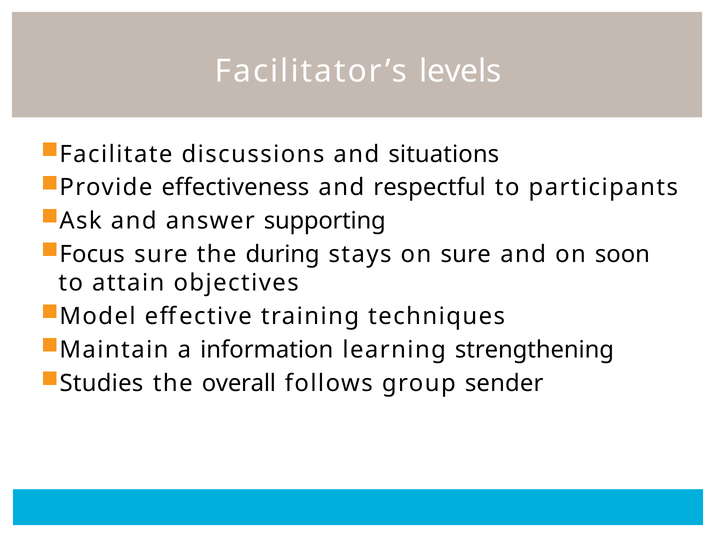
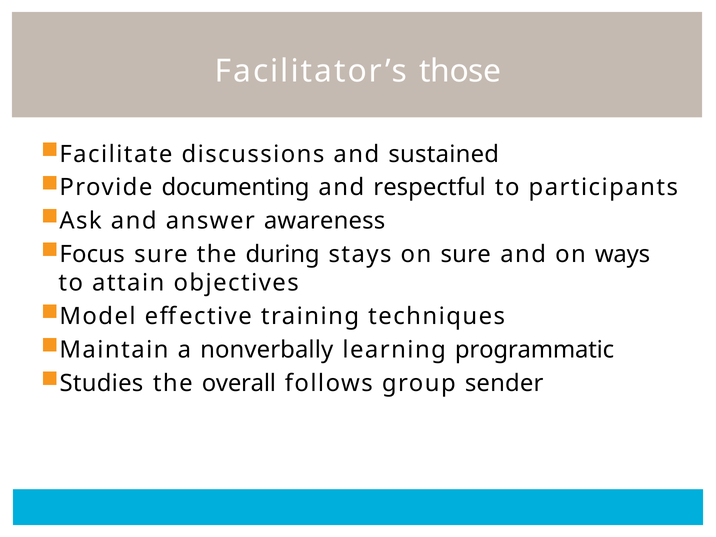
levels: levels -> those (460, 71)
situations: situations -> sustained (444, 154)
effectiveness: effectiveness -> documenting (236, 188)
supporting: supporting -> awareness (325, 221)
soon: soon -> ways (623, 254)
information: information -> nonverbally (267, 350)
strengthening: strengthening -> programmatic (535, 350)
